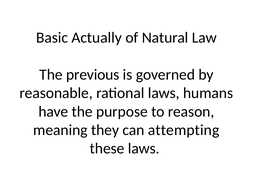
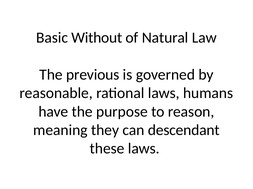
Actually: Actually -> Without (97, 38)
attempting: attempting -> descendant (184, 131)
